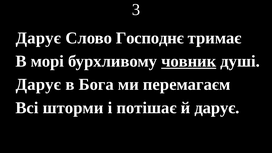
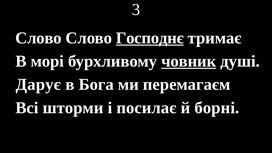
Дарує: Дарує -> Слово (39, 38)
Господнє underline: none -> present (150, 38)
потішає: потішає -> посилає (146, 108)
й дарує: дарує -> борні (217, 108)
